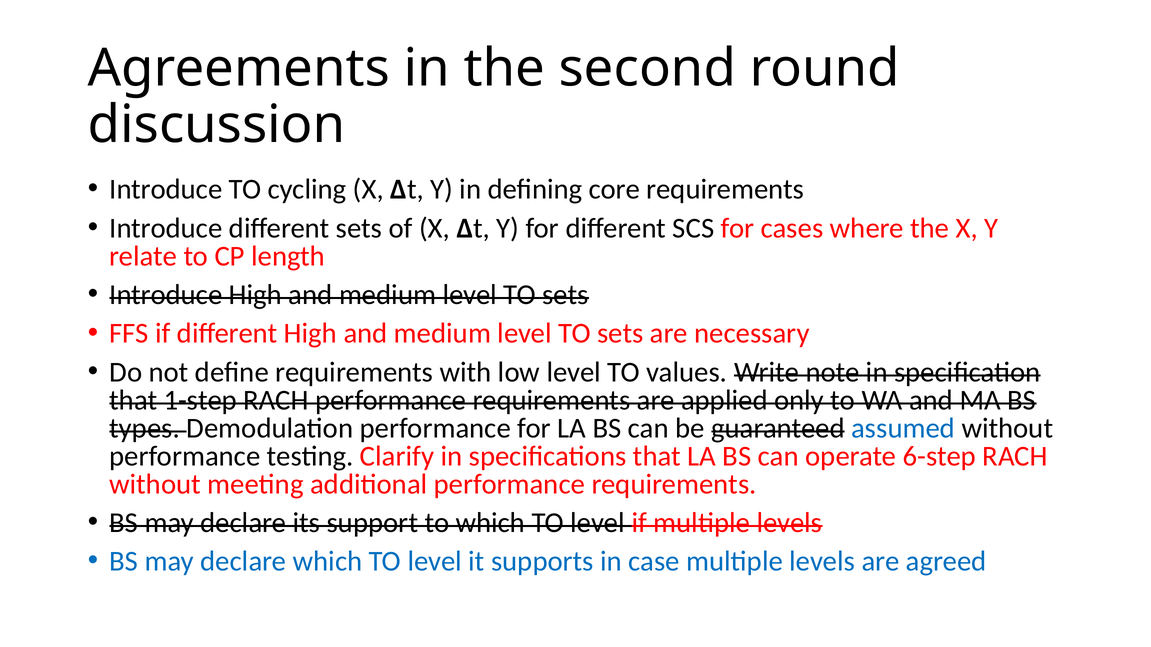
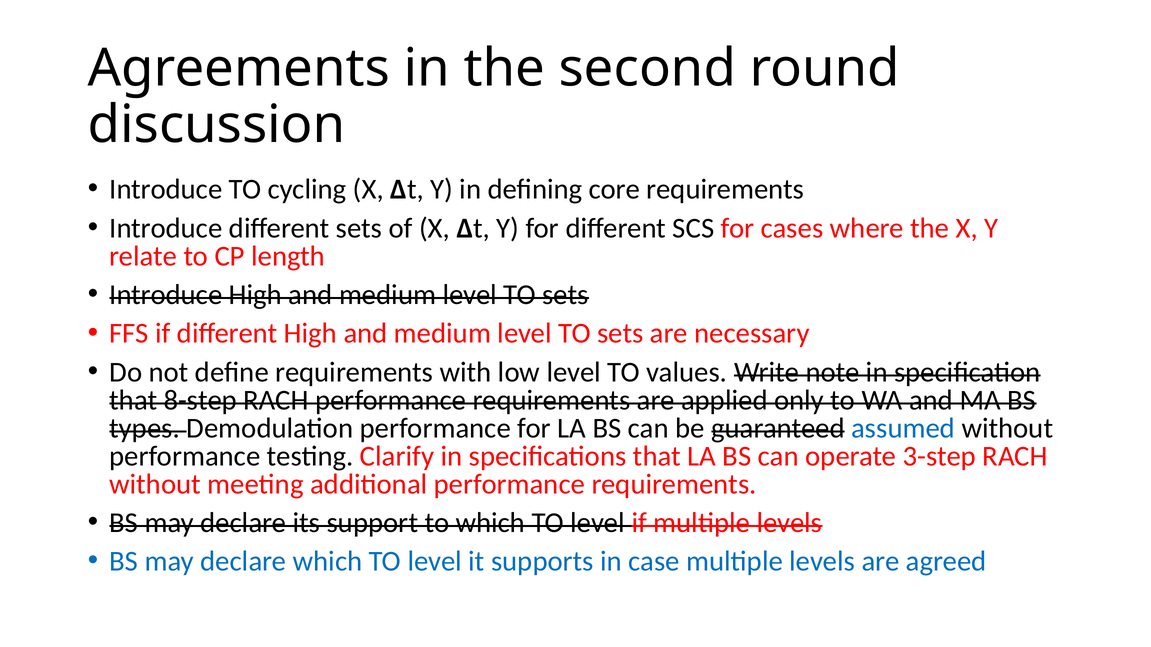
1-step: 1-step -> 8-step (200, 400)
6-step: 6-step -> 3-step (939, 456)
